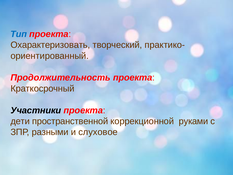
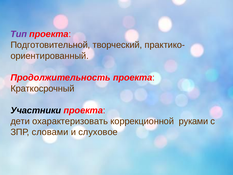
Тип colour: blue -> purple (19, 34)
Охарактеризовать: Охарактеризовать -> Подготовительной (50, 45)
пространственной: пространственной -> охарактеризовать (70, 121)
разными: разными -> словами (50, 132)
